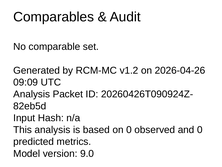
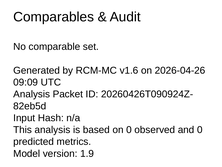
v1.2: v1.2 -> v1.6 (129, 70)
9.0: 9.0 -> 1.9 (87, 153)
